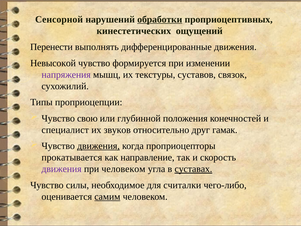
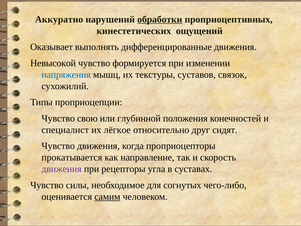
Сенсорной: Сенсорной -> Аккуратно (59, 19)
Перенести: Перенести -> Оказывает (51, 47)
напряжения colour: purple -> blue (66, 75)
звуков: звуков -> лёгкое (117, 130)
гамак: гамак -> сидят (225, 130)
движения underline: present -> none (98, 146)
при человеком: человеком -> рецепторы (123, 169)
суставах underline: present -> none (193, 169)
считалки: считалки -> согнутых (182, 185)
